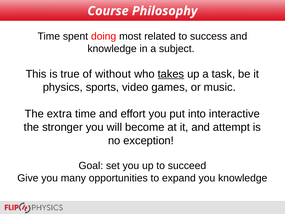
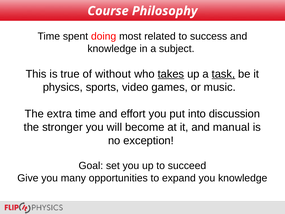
task underline: none -> present (223, 74)
interactive: interactive -> discussion (234, 114)
attempt: attempt -> manual (231, 127)
